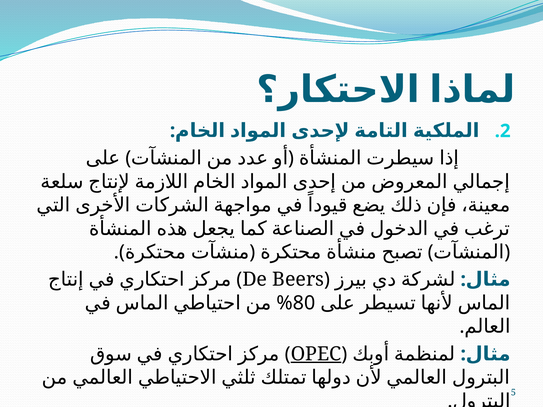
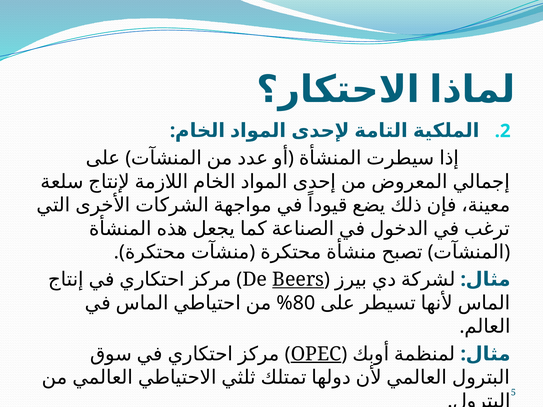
Beers underline: none -> present (298, 280)
